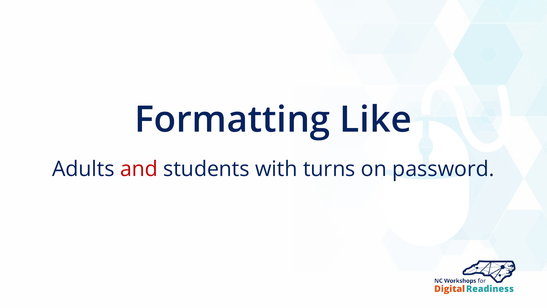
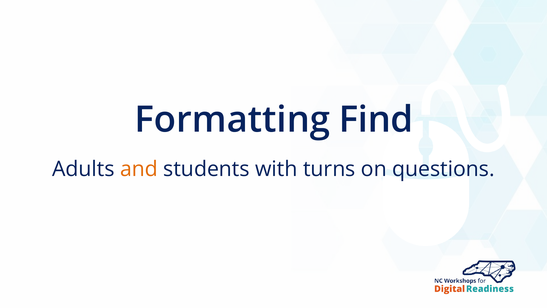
Like: Like -> Find (376, 120)
and colour: red -> orange (139, 169)
password: password -> questions (443, 169)
